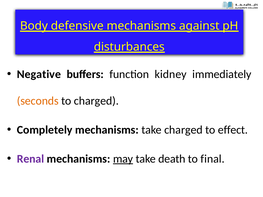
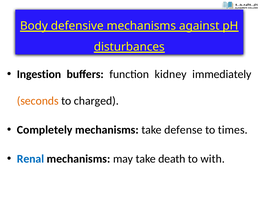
Negative: Negative -> Ingestion (39, 74)
take charged: charged -> defense (183, 130)
effect: effect -> times (233, 130)
Renal colour: purple -> blue (30, 159)
may underline: present -> none (123, 159)
final: final -> with (213, 159)
